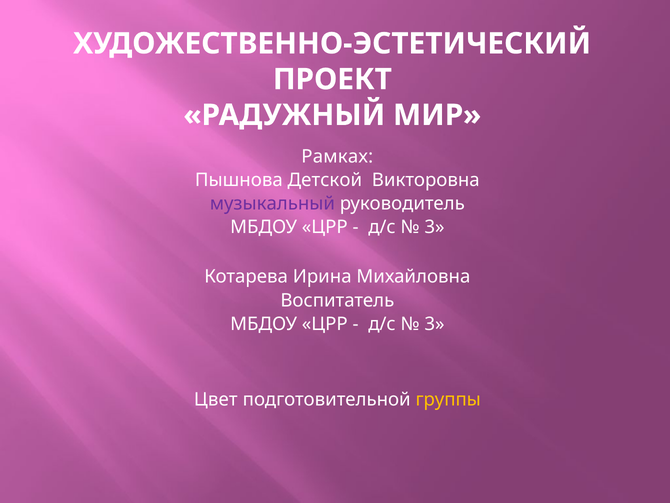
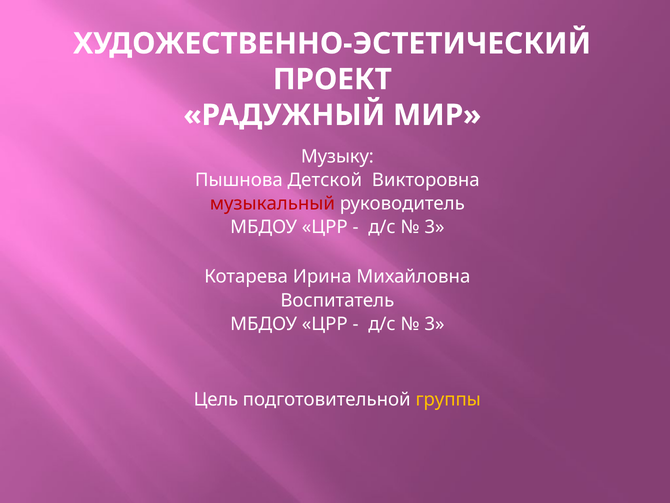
Рамках: Рамках -> Музыку (337, 156)
музыкальный colour: purple -> red (272, 203)
Цвет: Цвет -> Цель (216, 399)
